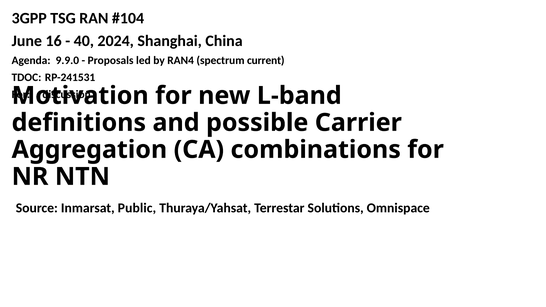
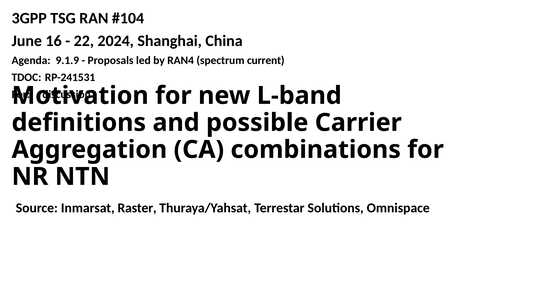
40: 40 -> 22 (84, 41)
9.9.0: 9.9.0 -> 9.1.9 (67, 60)
Public: Public -> Raster (137, 208)
